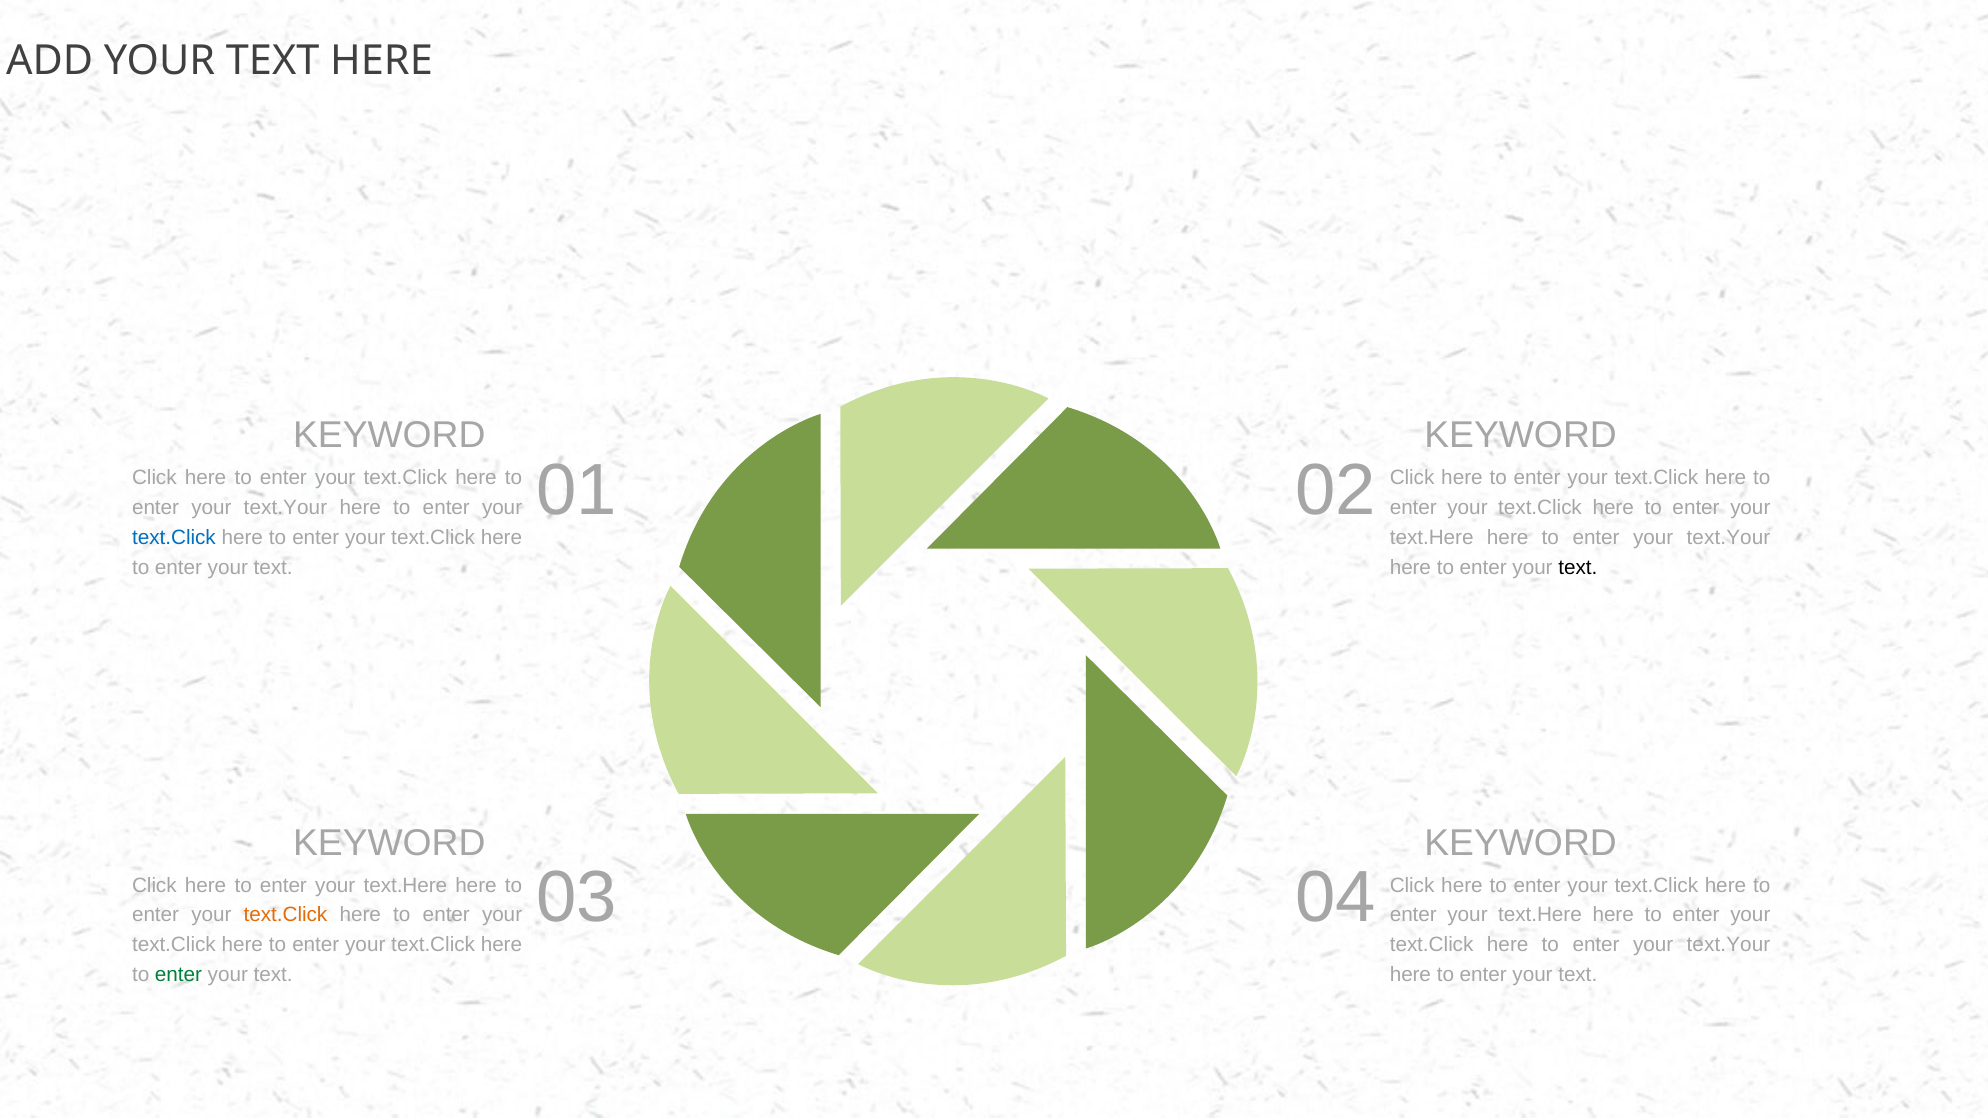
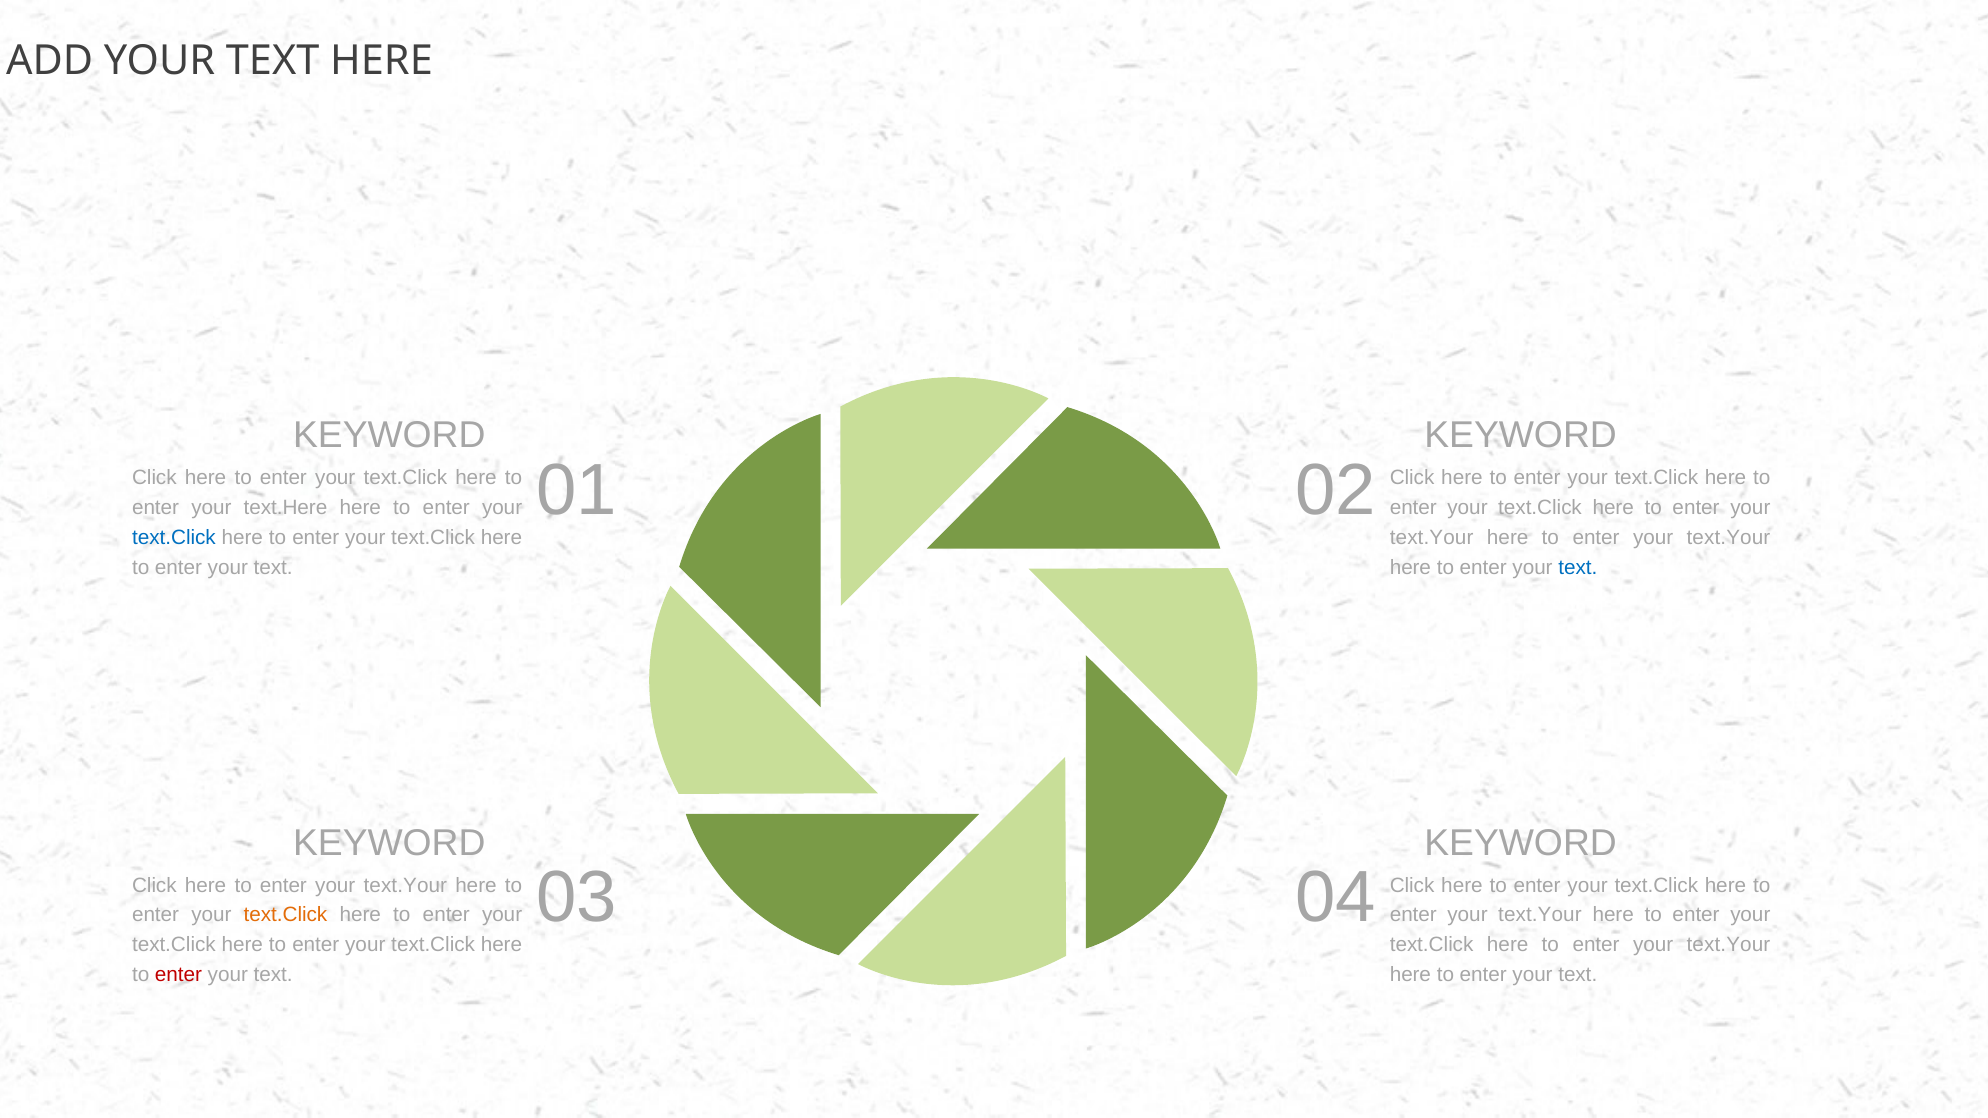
text.Your: text.Your -> text.Here (286, 508)
text.Here: text.Here -> text.Your (1432, 538)
text colour: black -> blue (1578, 567)
text.Here: text.Here -> text.Your (405, 885)
text.Here: text.Here -> text.Your (1540, 915)
enter colour: green -> red (178, 975)
